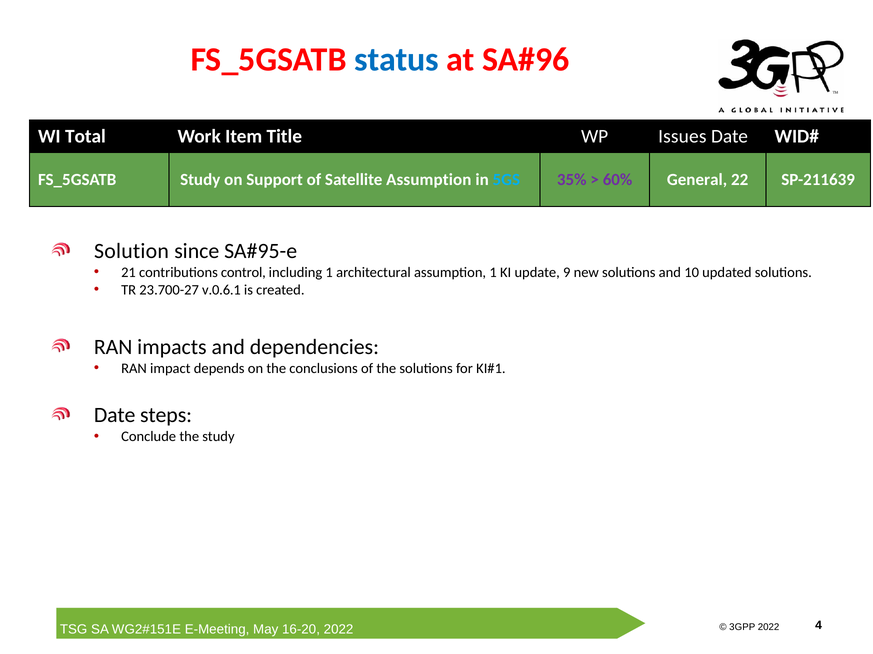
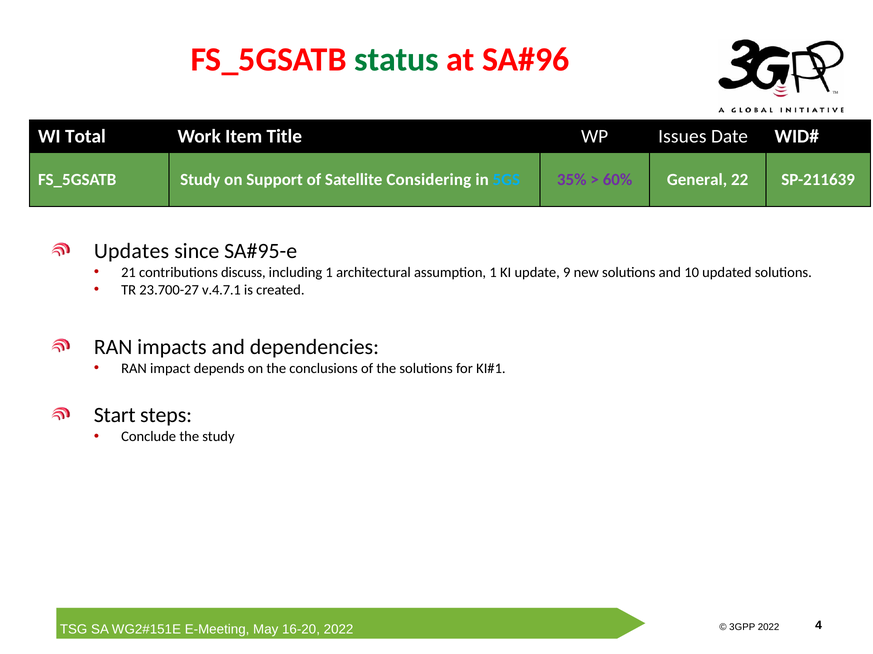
status colour: blue -> green (396, 60)
Satellite Assumption: Assumption -> Considering (429, 180)
Solution: Solution -> Updates (132, 251)
control: control -> discuss (243, 273)
v.0.6.1: v.0.6.1 -> v.4.7.1 (221, 290)
Date: Date -> Start (115, 416)
